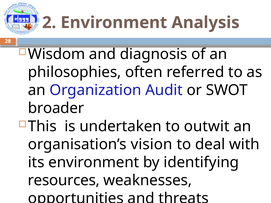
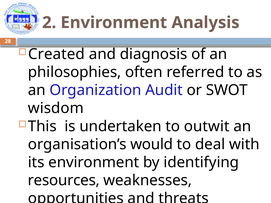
Wisdom: Wisdom -> Created (56, 54)
broader: broader -> wisdom (56, 108)
vision: vision -> would (152, 144)
